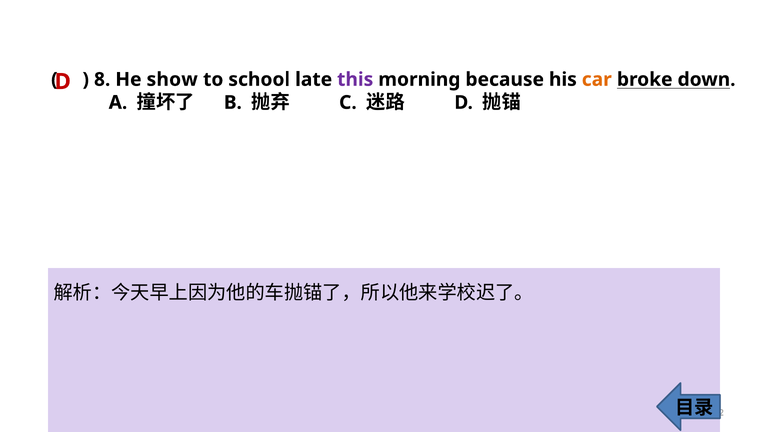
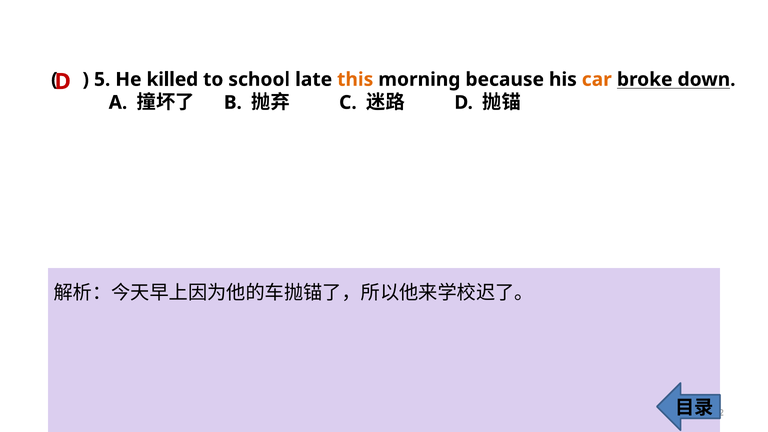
8: 8 -> 5 (102, 79)
show: show -> killed (172, 79)
this colour: purple -> orange (355, 79)
